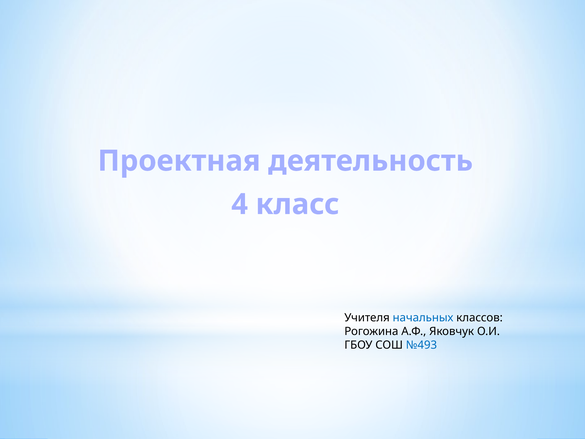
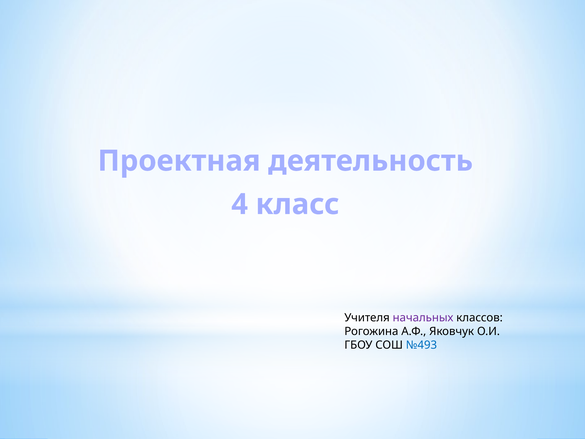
начальных colour: blue -> purple (423, 317)
